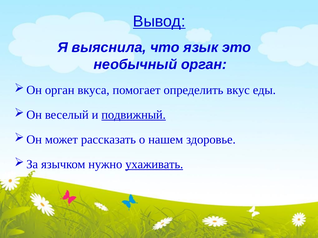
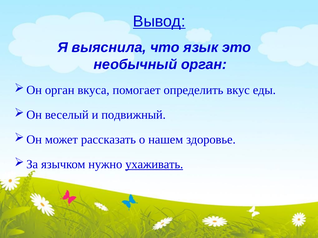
подвижный underline: present -> none (134, 115)
